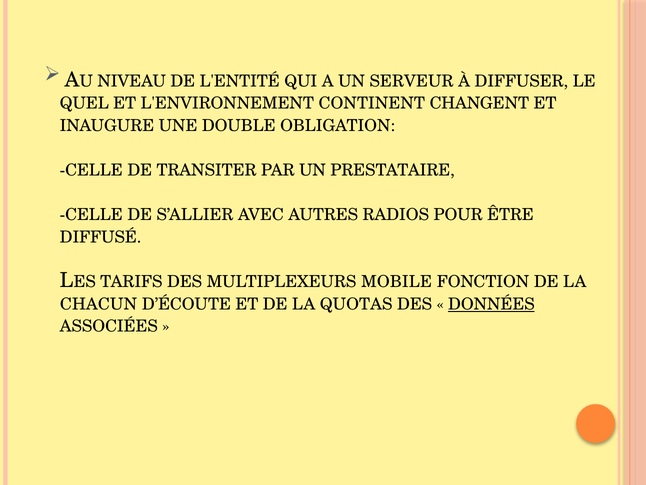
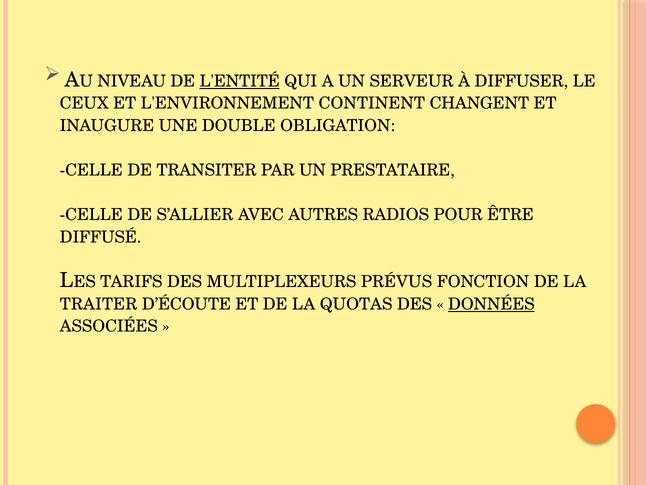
L'ENTITÉ underline: none -> present (240, 81)
QUEL: QUEL -> CEUX (84, 103)
MOBILE: MOBILE -> PRÉVUS (397, 282)
CHACUN: CHACUN -> TRAITER (99, 304)
